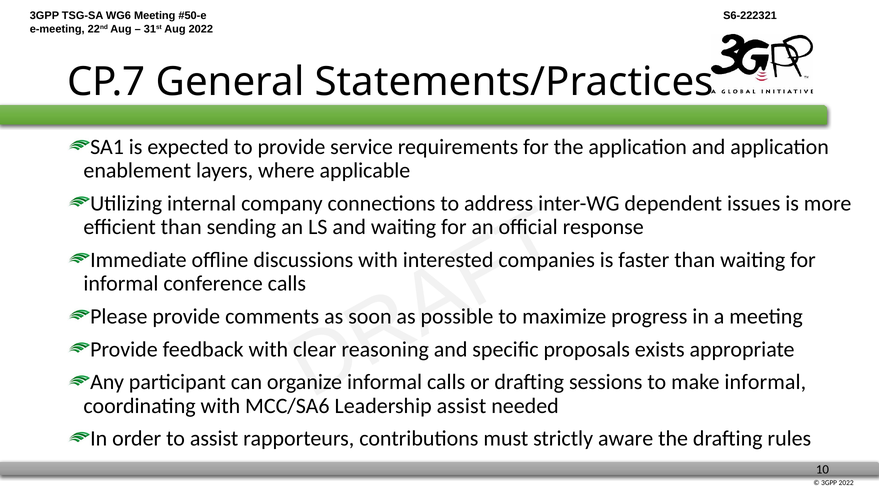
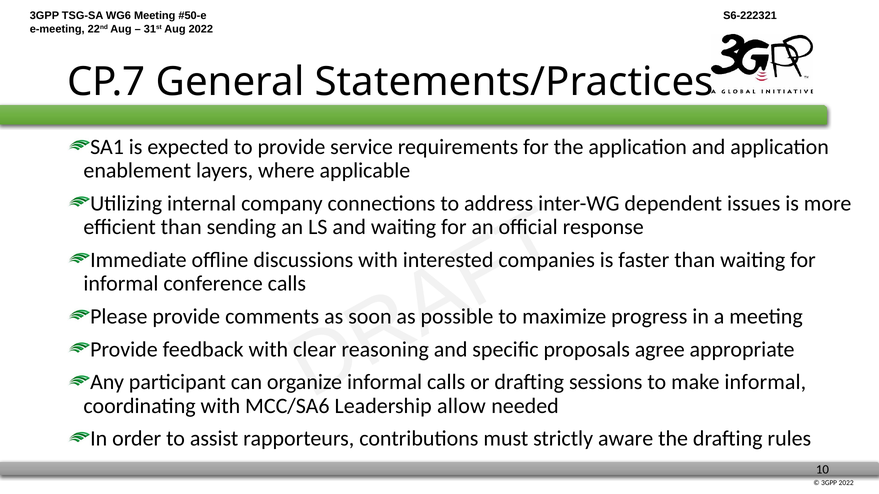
exists: exists -> agree (660, 350)
assist: assist -> allow (461, 406)
